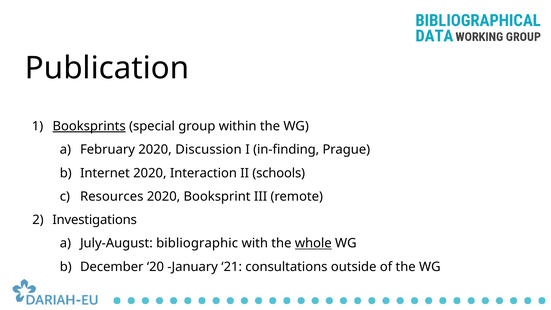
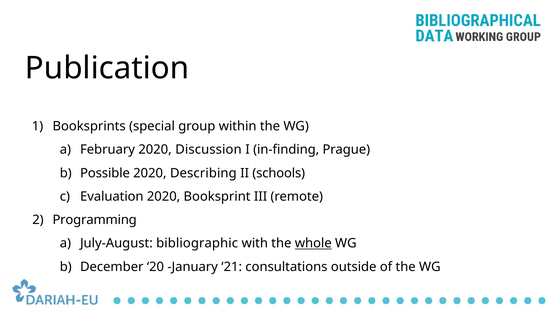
Booksprints underline: present -> none (89, 126)
Internet: Internet -> Possible (105, 173)
Interaction: Interaction -> Describing (203, 173)
Resources: Resources -> Evaluation (112, 196)
Investigations: Investigations -> Programming (95, 220)
